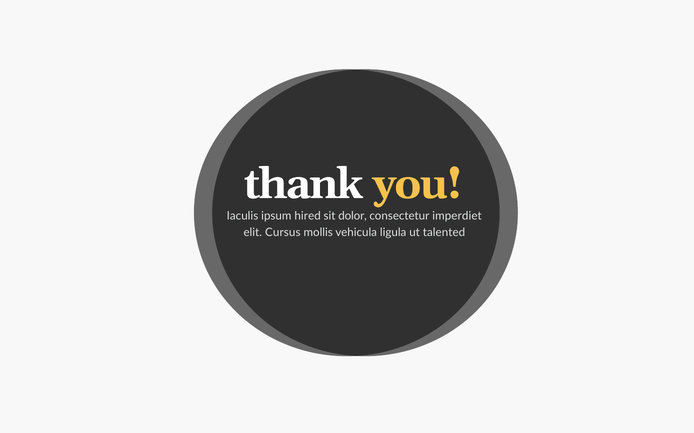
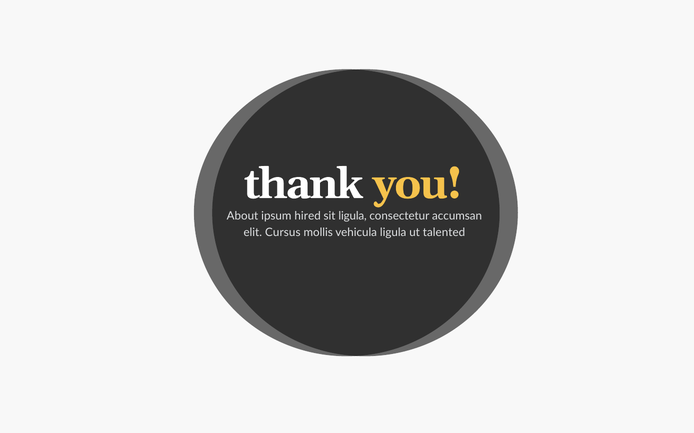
Iaculis: Iaculis -> About (242, 216)
sit dolor: dolor -> ligula (353, 216)
imperdiet: imperdiet -> accumsan (457, 216)
